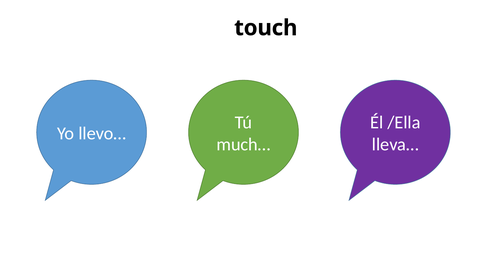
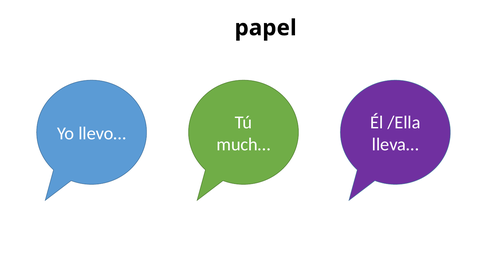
touch: touch -> papel (266, 28)
